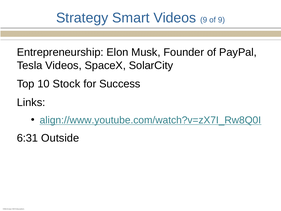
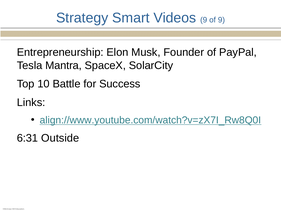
Tesla Videos: Videos -> Mantra (64, 65)
Stock: Stock -> Battle (67, 84)
